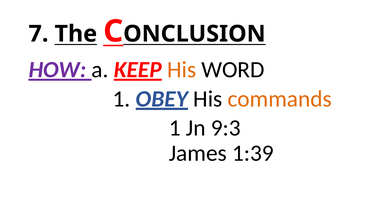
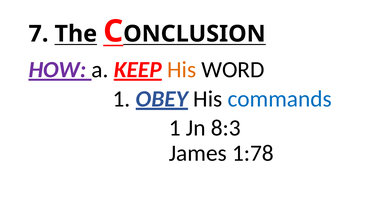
commands colour: orange -> blue (280, 99)
9:3: 9:3 -> 8:3 (226, 128)
1:39: 1:39 -> 1:78 (253, 153)
